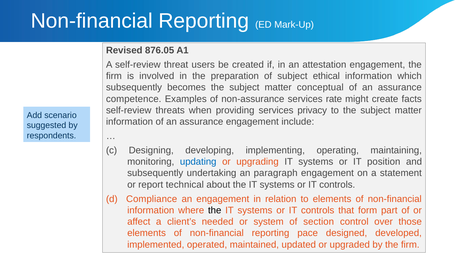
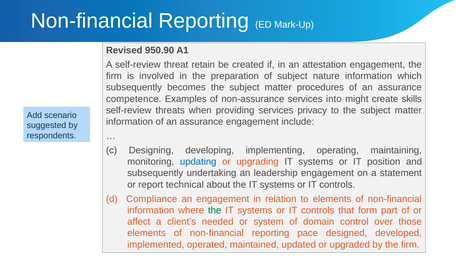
876.05: 876.05 -> 950.90 (160, 50)
users: users -> retain (203, 64)
ethical: ethical -> nature (326, 76)
conceptual: conceptual -> procedures (320, 87)
rate: rate -> into (334, 99)
facts: facts -> skills (412, 99)
paragraph: paragraph -> leadership (276, 173)
the colour: black -> green (215, 210)
section: section -> domain (319, 221)
